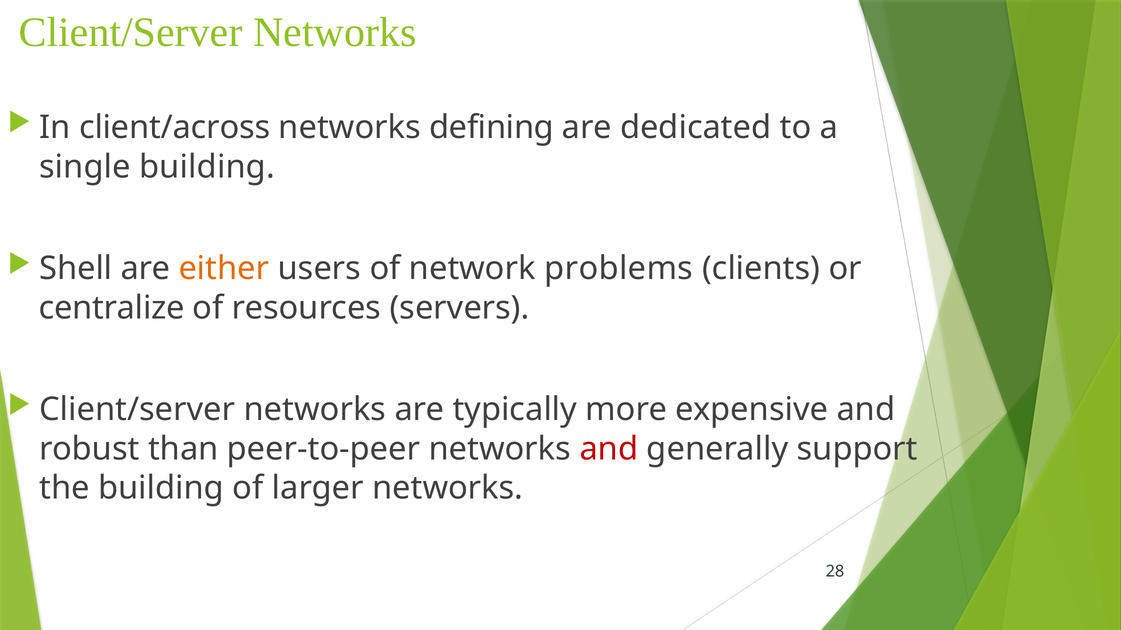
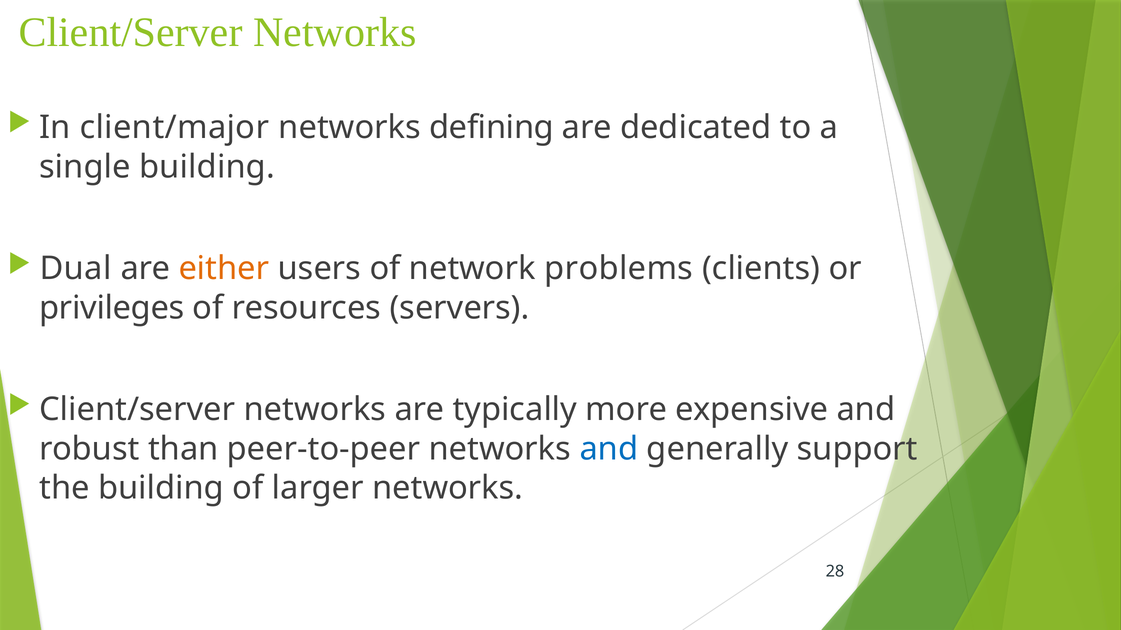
client/across: client/across -> client/major (174, 128)
Shell: Shell -> Dual (76, 269)
centralize: centralize -> privileges (112, 308)
and colour: red -> blue (609, 449)
